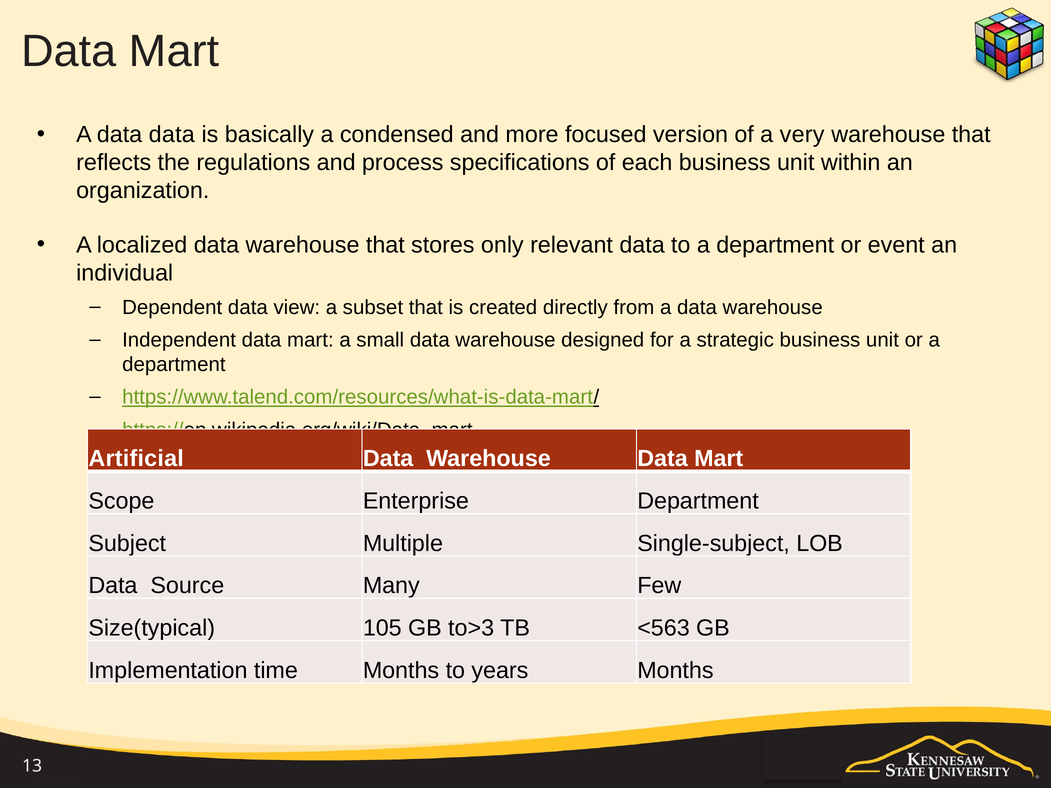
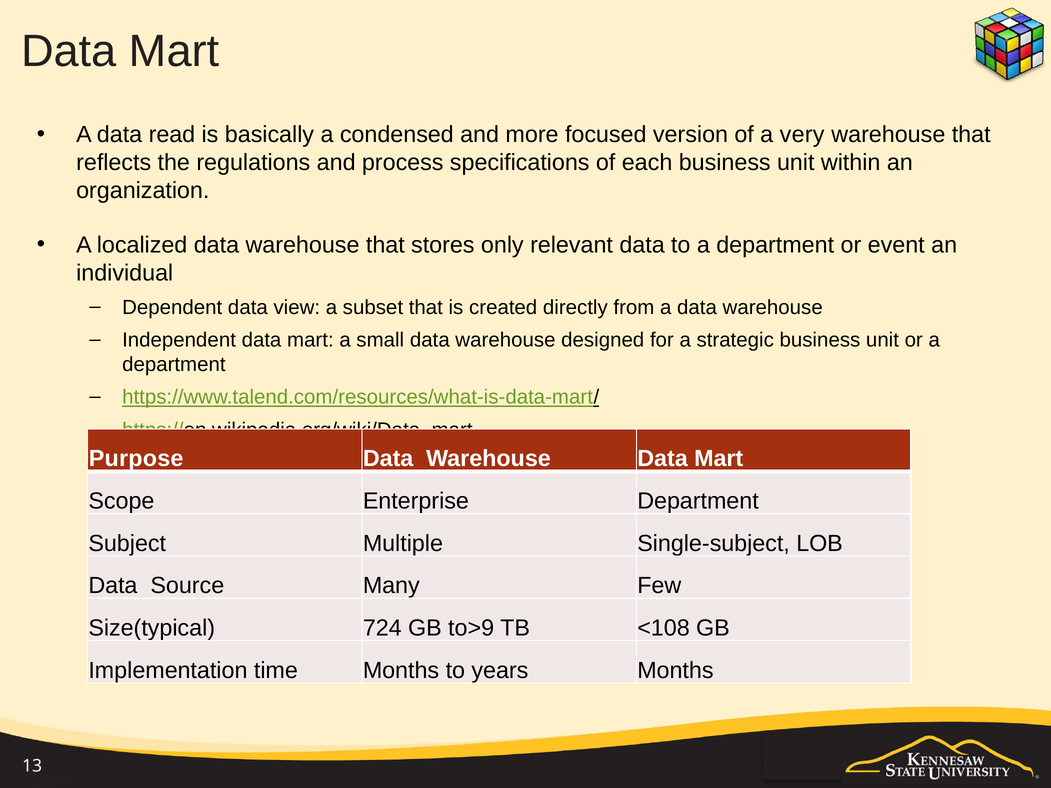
data data: data -> read (172, 135)
Artificial: Artificial -> Purpose (136, 459)
105: 105 -> 724 (382, 628)
to>3: to>3 -> to>9 (471, 628)
<563: <563 -> <108 (664, 628)
